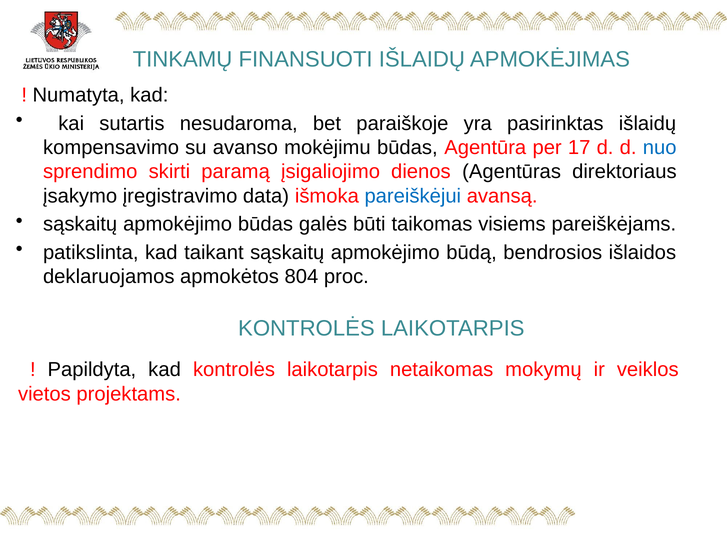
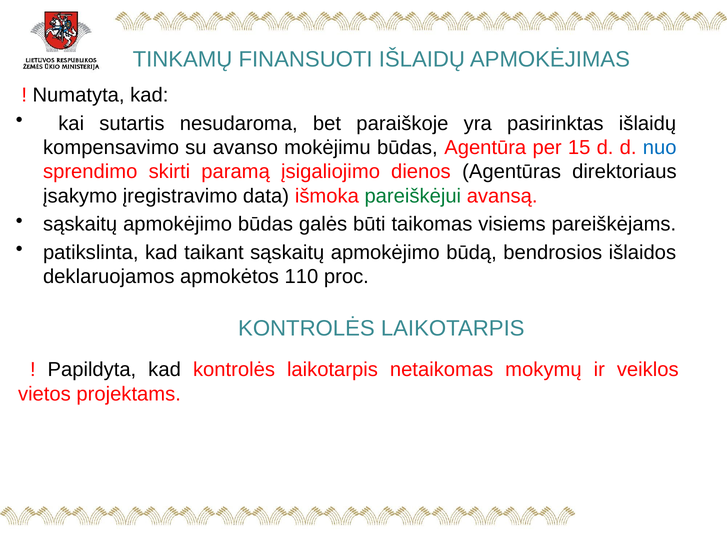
17: 17 -> 15 (579, 148)
pareiškėjui colour: blue -> green (413, 196)
804: 804 -> 110 (301, 277)
